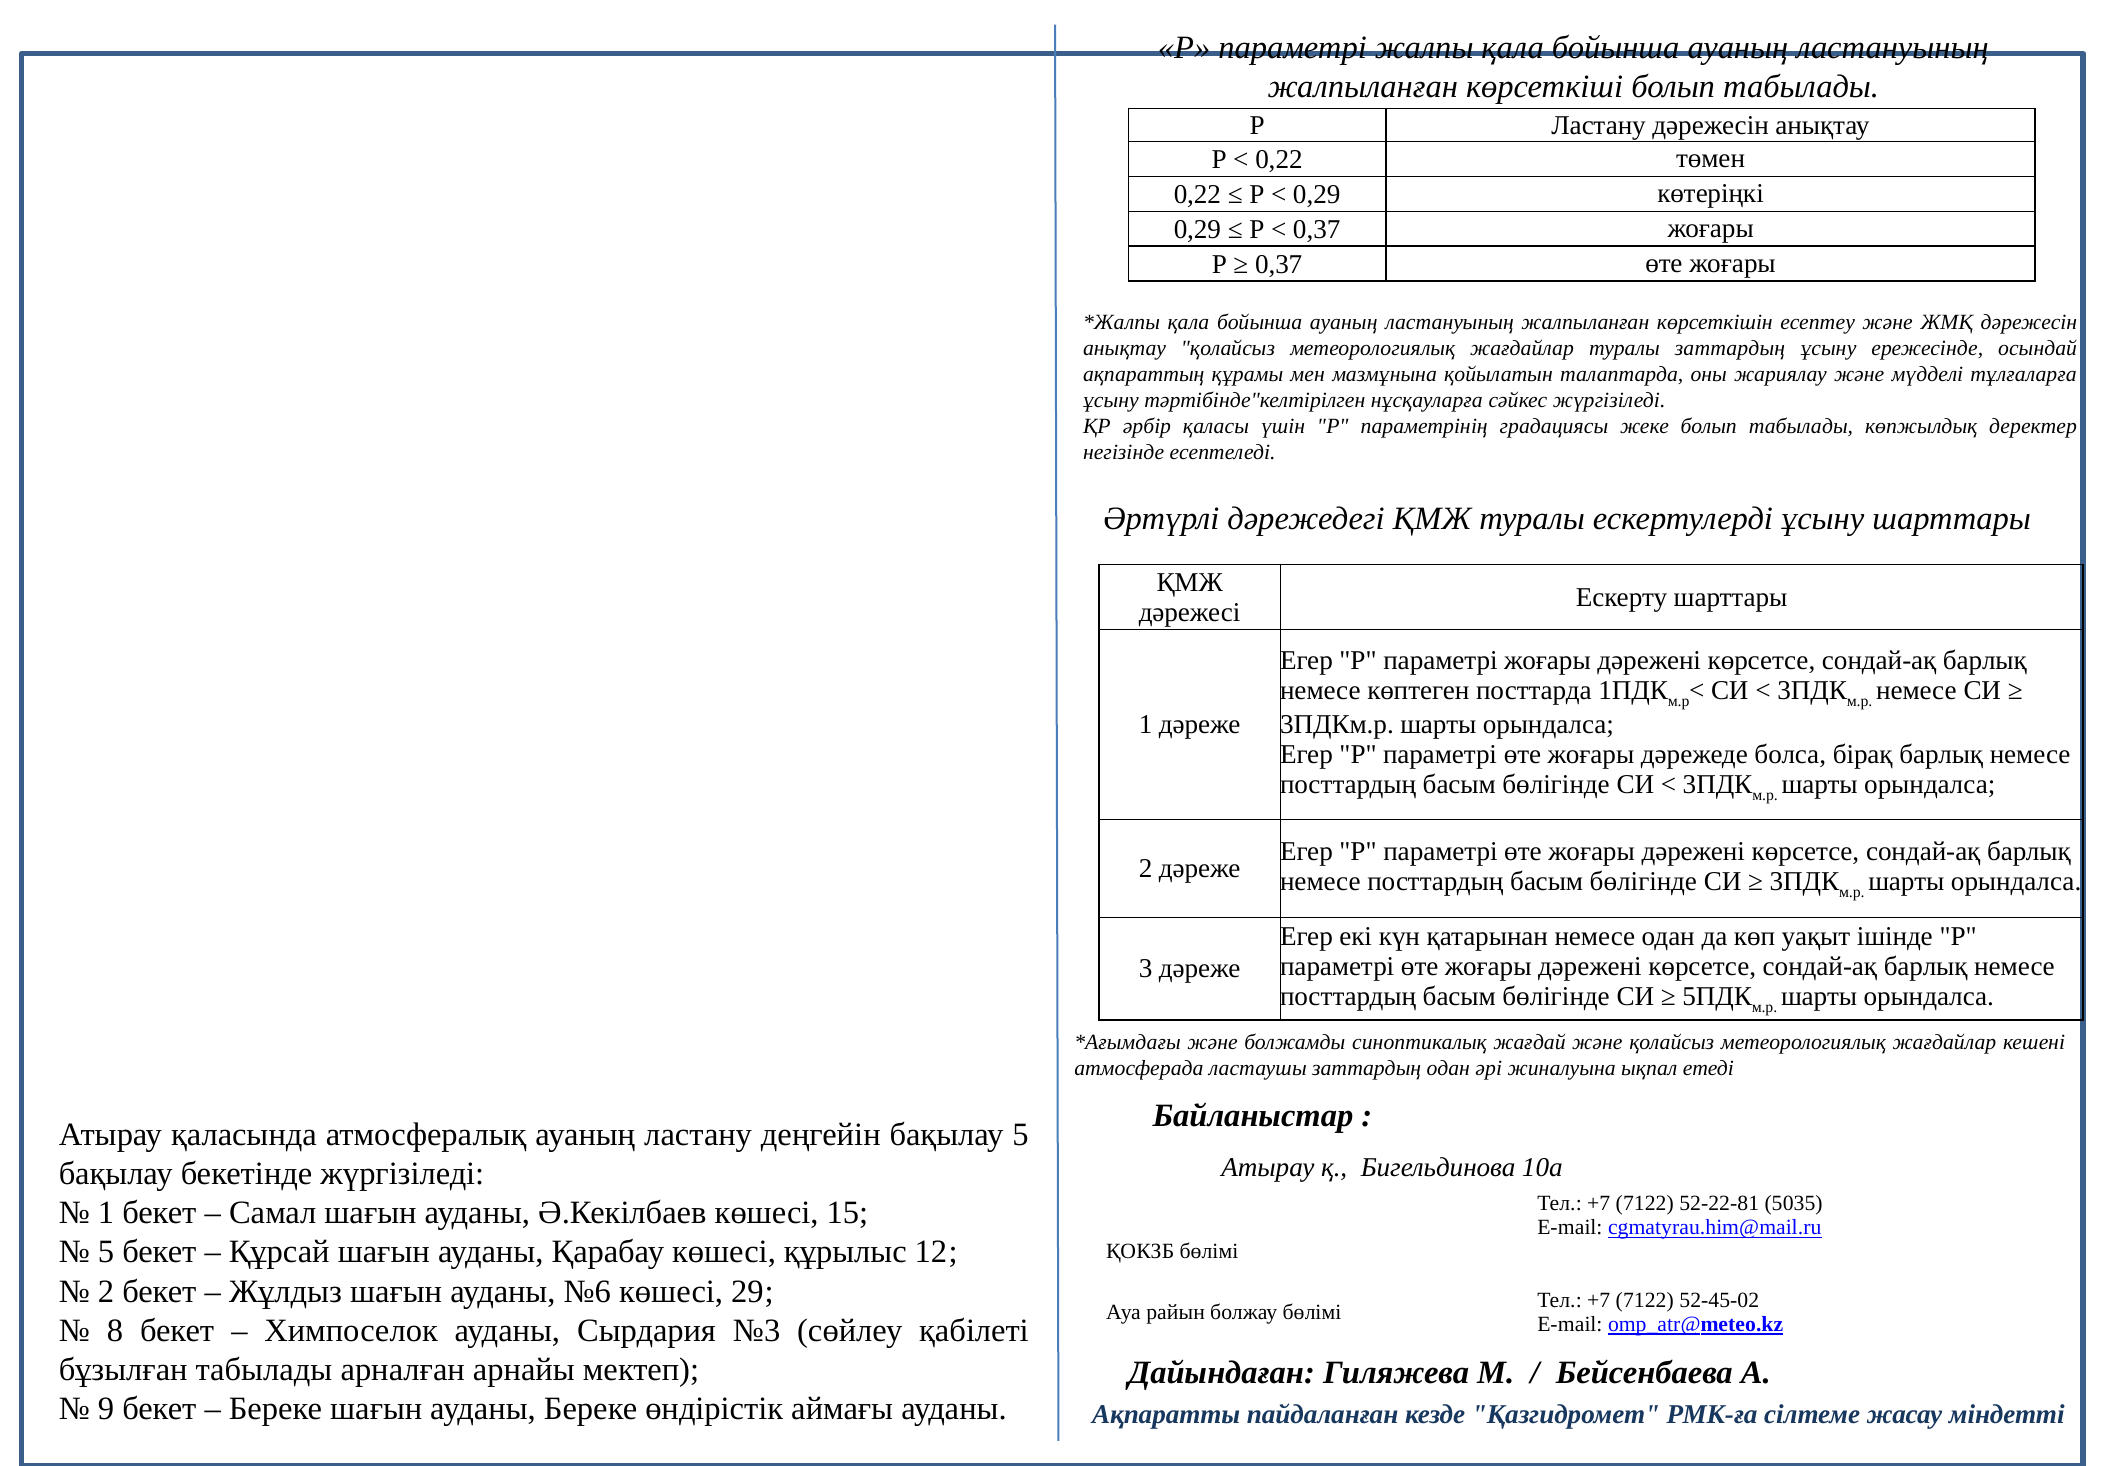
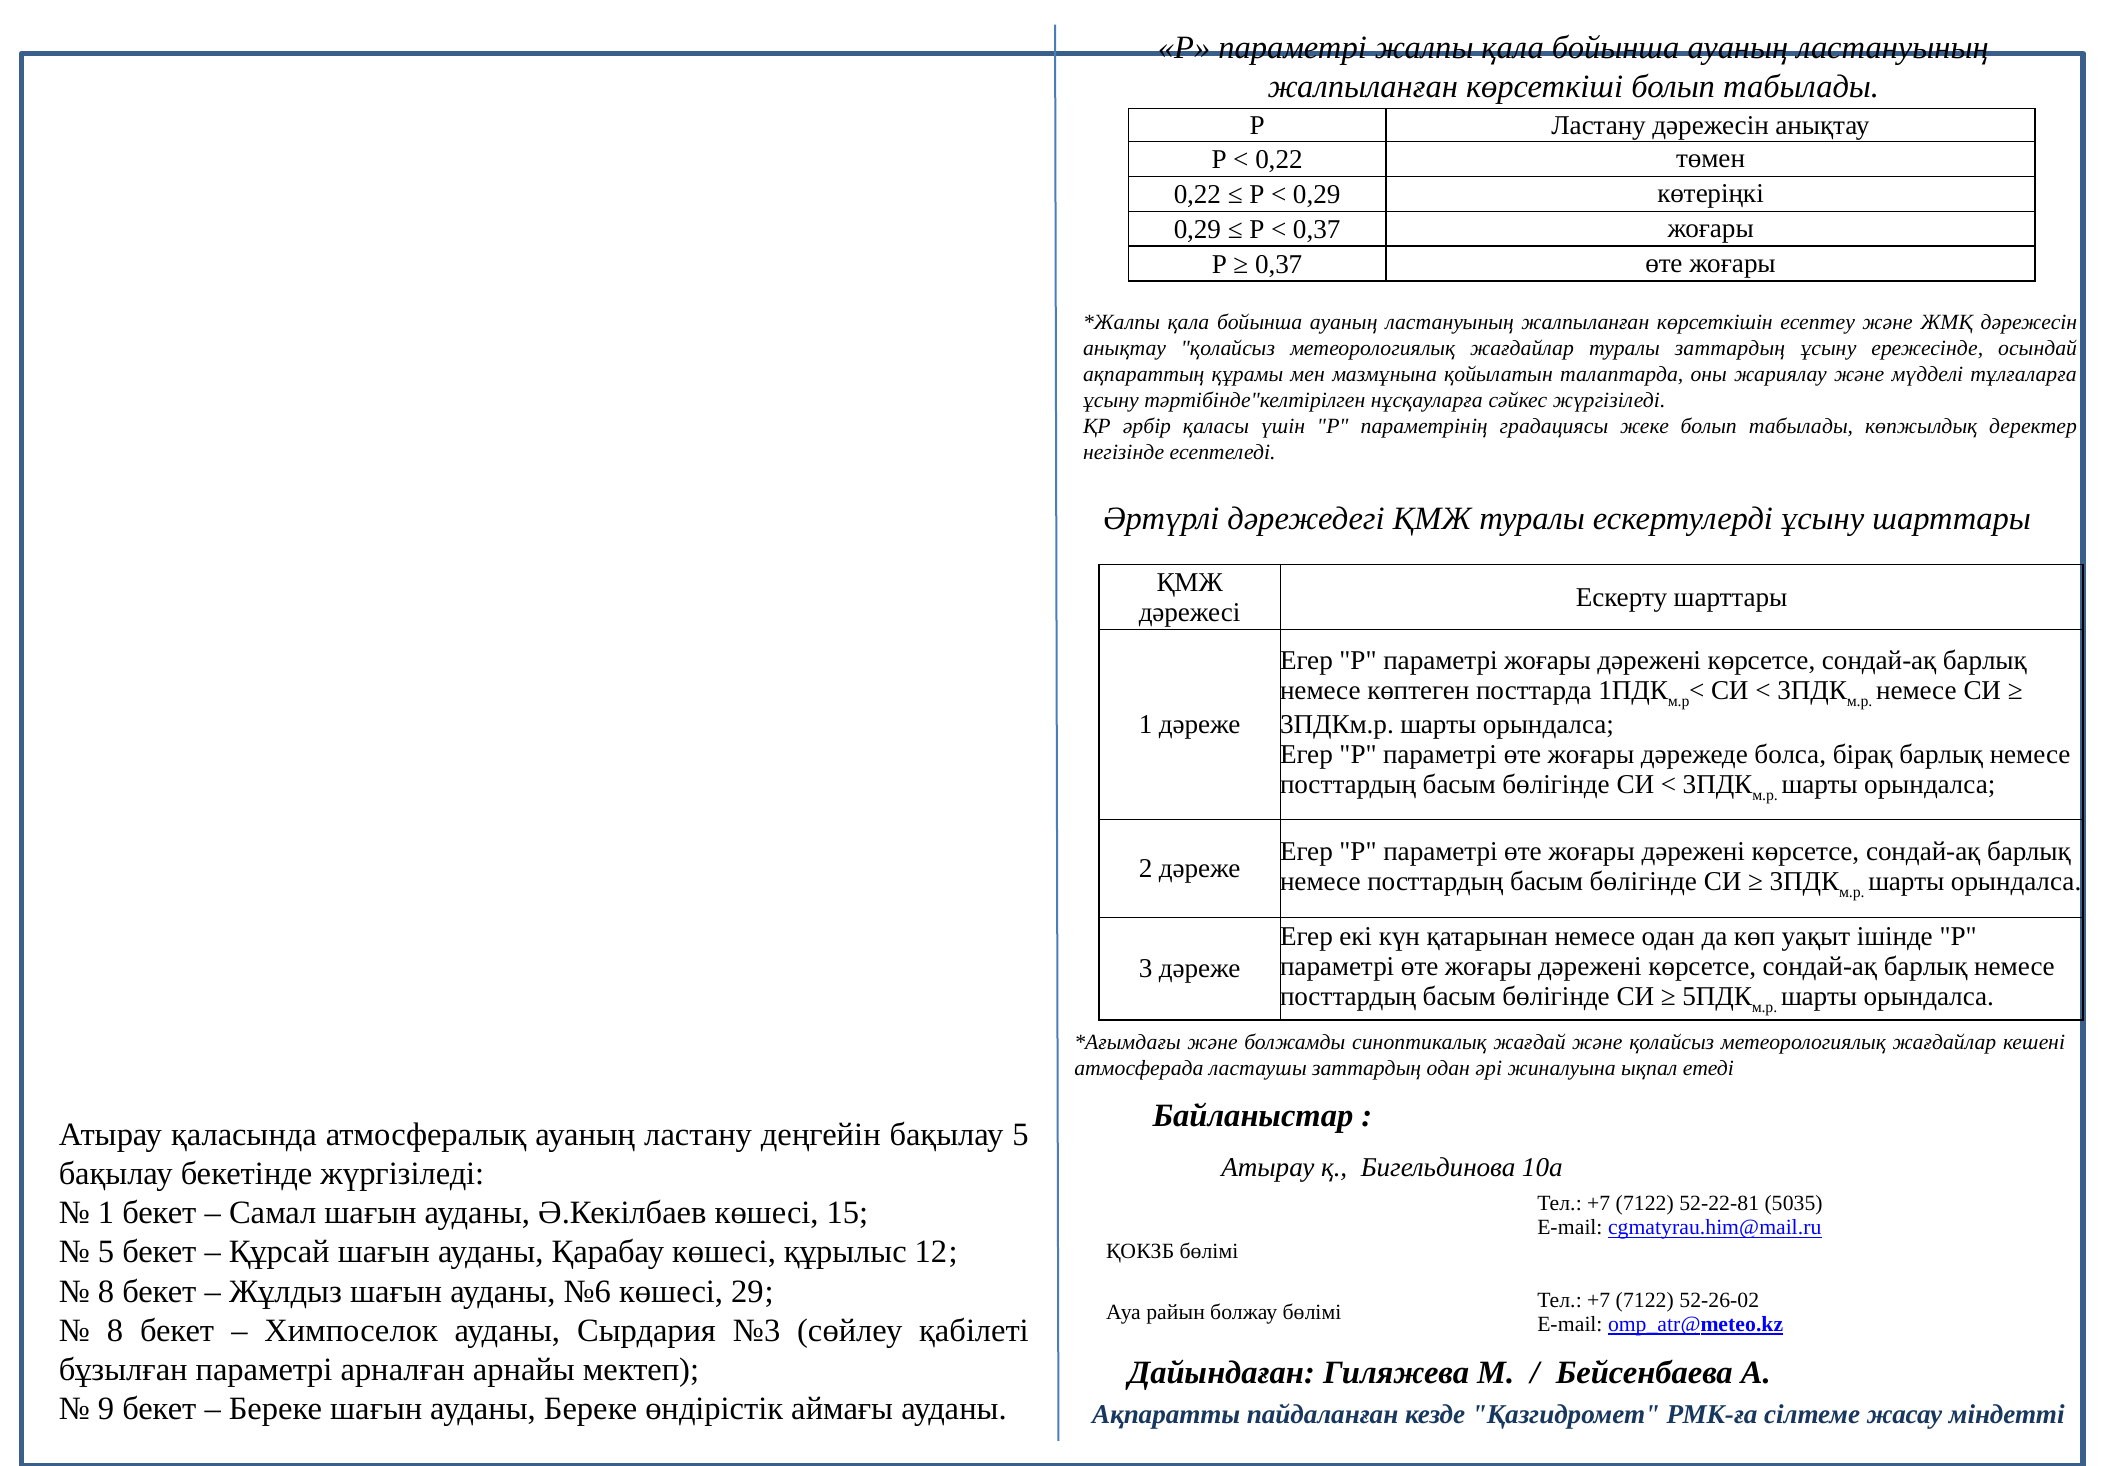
2: 2 -> 8 (106, 1291)
52-45-02: 52-45-02 -> 52-26-02 (1719, 1300)
бұзылған табылады: табылады -> параметрі (264, 1369)
